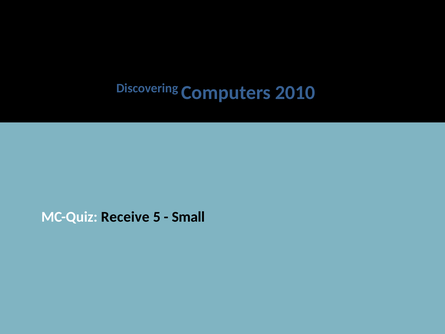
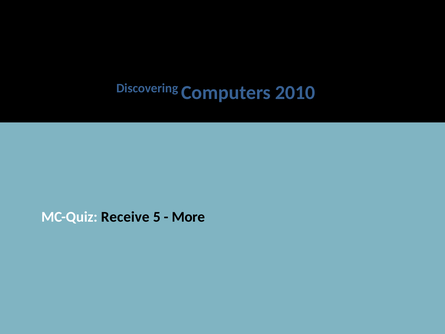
Small: Small -> More (188, 217)
